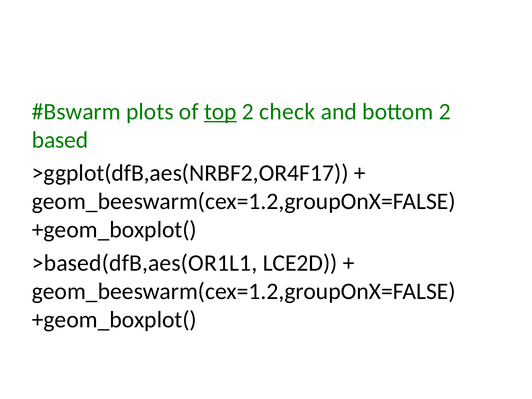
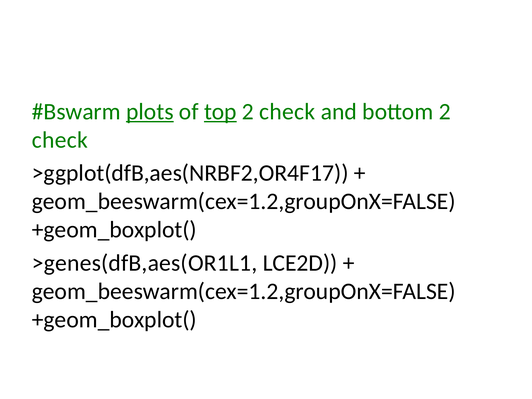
plots underline: none -> present (150, 112)
based: based -> check (60, 140)
>based(dfB,aes(OR1L1: >based(dfB,aes(OR1L1 -> >genes(dfB,aes(OR1L1 (145, 263)
